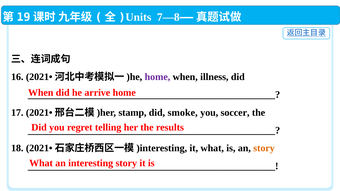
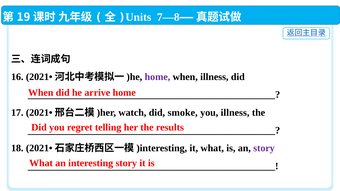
stamp: stamp -> watch (132, 113)
you soccer: soccer -> illness (235, 113)
story colour: orange -> purple (264, 148)
